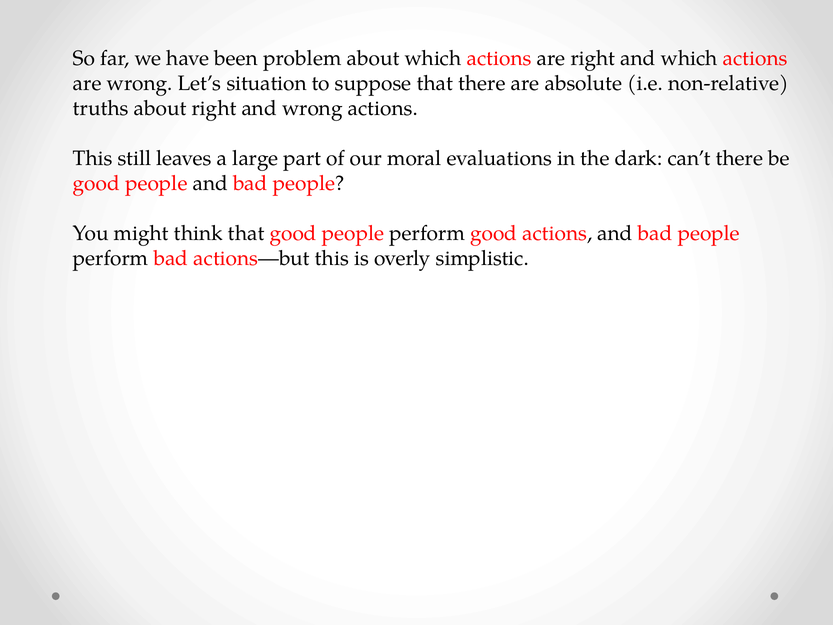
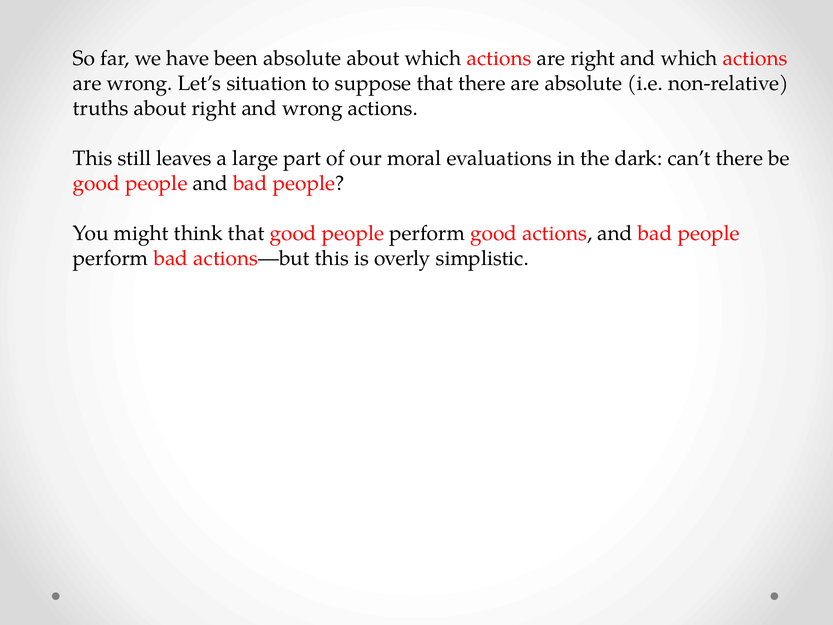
been problem: problem -> absolute (302, 59)
